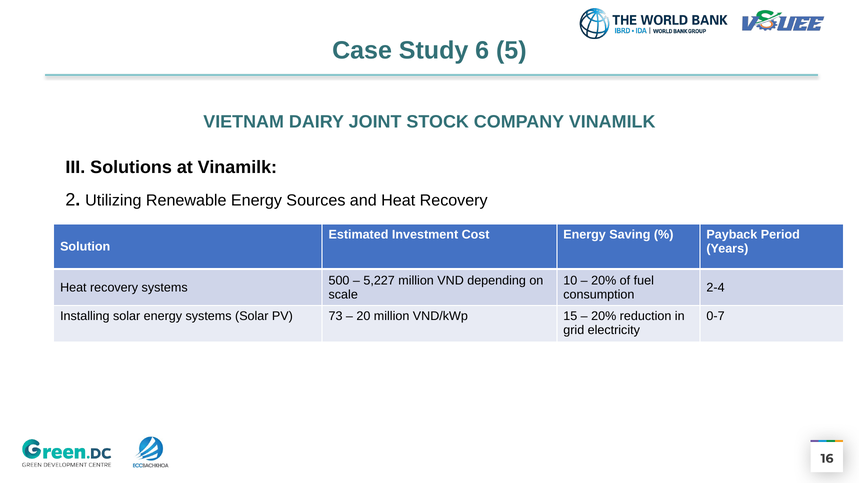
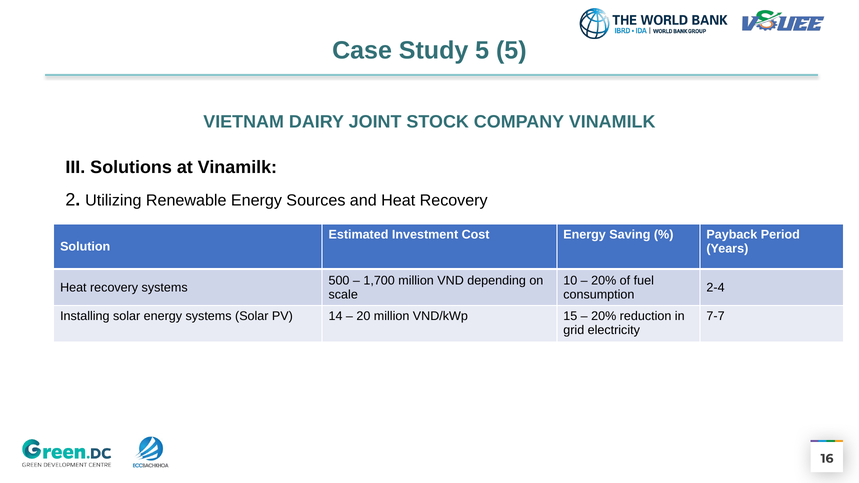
Study 6: 6 -> 5 (482, 51)
5,227: 5,227 -> 1,700 (379, 281)
73: 73 -> 14 (336, 316)
0-7: 0-7 -> 7-7 (716, 316)
